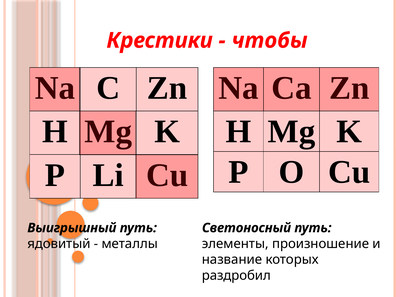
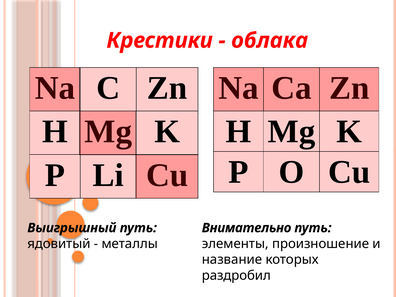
чтобы: чтобы -> облака (270, 40)
Светоносный: Светоносный -> Внимательно (247, 228)
